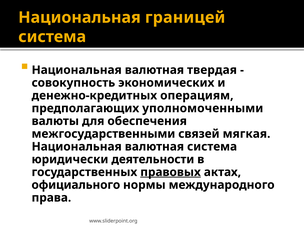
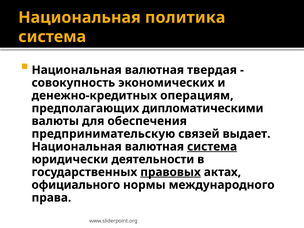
границей: границей -> политика (185, 17)
уполномоченными: уполномоченными -> дипломатическими (203, 108)
межгосударственными: межгосударственными -> предпринимательскую (103, 134)
мягкая: мягкая -> выдает (247, 134)
система underline: none -> present (212, 147)
